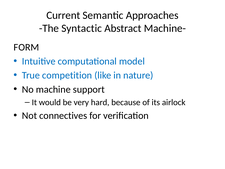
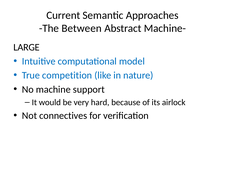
Syntactic: Syntactic -> Between (82, 28)
FORM: FORM -> LARGE (26, 47)
